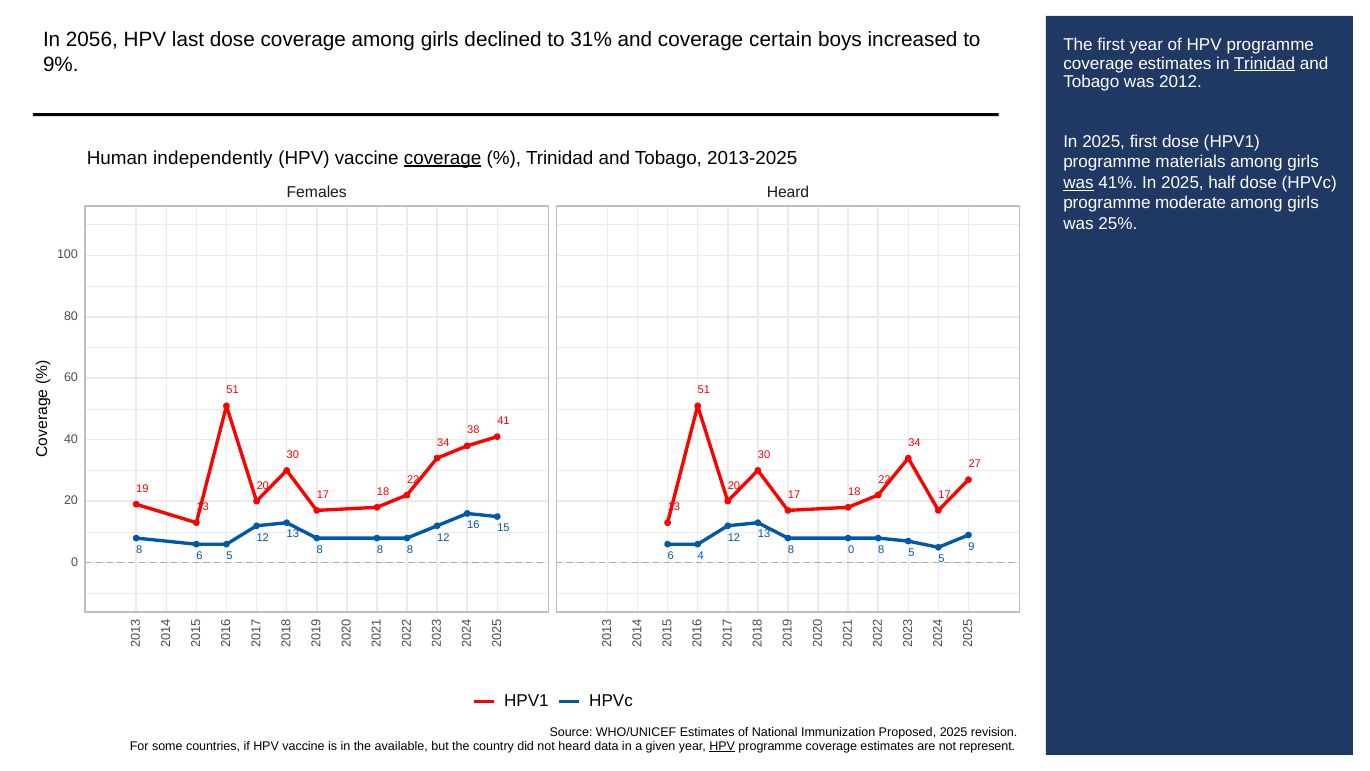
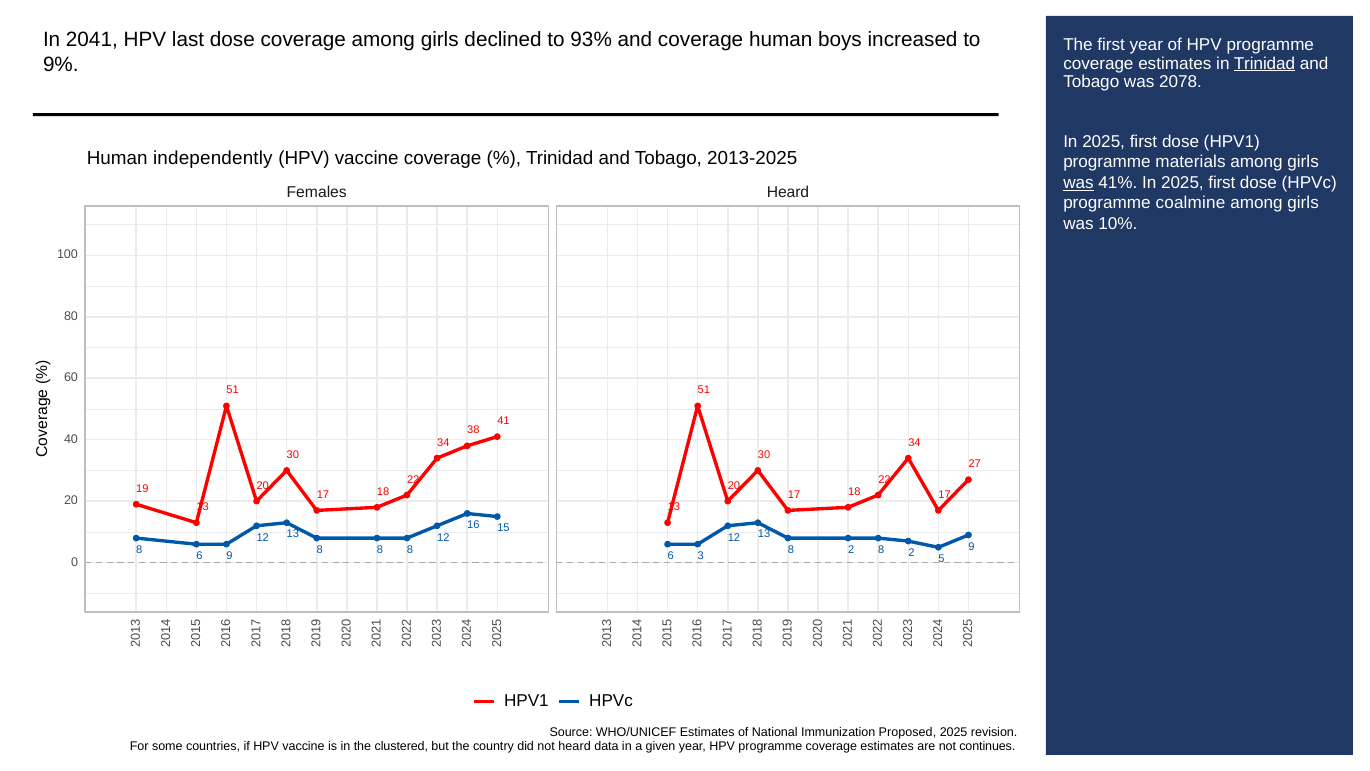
2056: 2056 -> 2041 (92, 39)
31%: 31% -> 93% (591, 39)
coverage certain: certain -> human (781, 39)
2012: 2012 -> 2078 (1181, 82)
coverage underline: present -> none (443, 158)
41% In 2025 half: half -> first (1222, 183)
moderate: moderate -> coalmine (1190, 203)
25%: 25% -> 10% (1118, 224)
0: 0 -> 2 (851, 549)
5: 5 -> 2 (911, 553)
6 5: 5 -> 9 (230, 556)
6 4: 4 -> 3 (701, 556)
available: available -> clustered (401, 746)
HPV underline: present -> none (722, 746)
represent: represent -> continues (987, 746)
